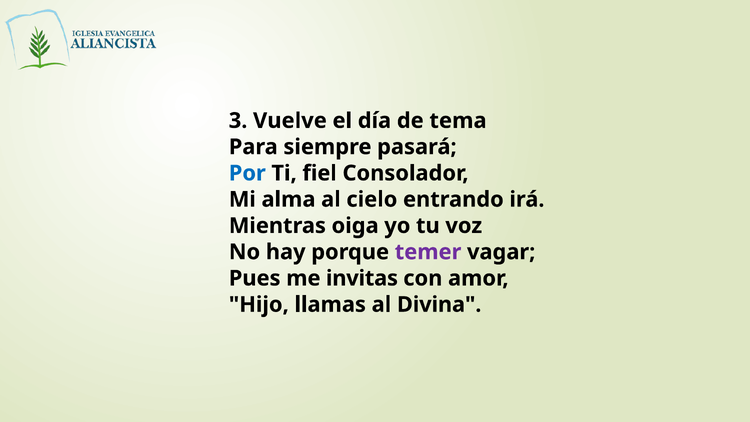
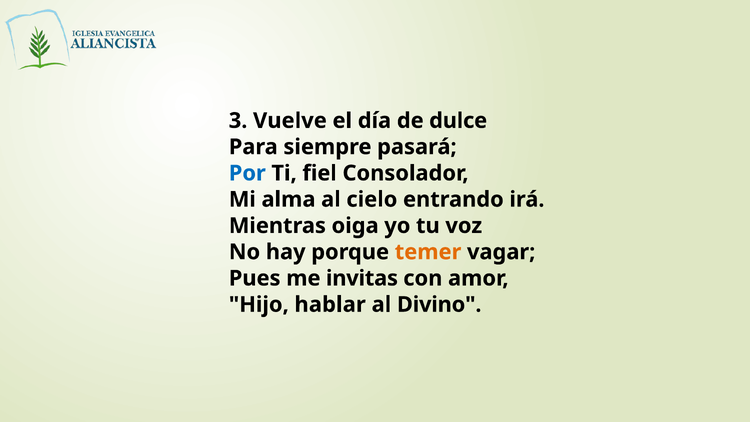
tema: tema -> dulce (458, 121)
temer colour: purple -> orange (428, 252)
llamas: llamas -> hablar (330, 304)
Divina: Divina -> Divino (439, 304)
